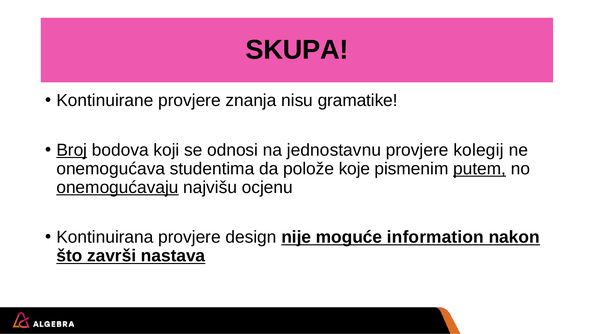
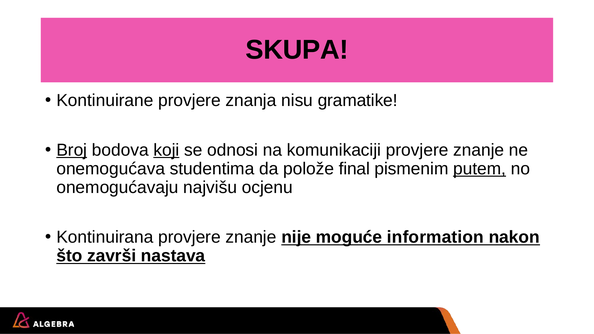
koji underline: none -> present (166, 150)
jednostavnu: jednostavnu -> komunikaciji (334, 150)
kolegij: kolegij -> znanje (479, 150)
koje: koje -> final (354, 169)
onemogućavaju underline: present -> none (117, 187)
design: design -> znanje (251, 237)
